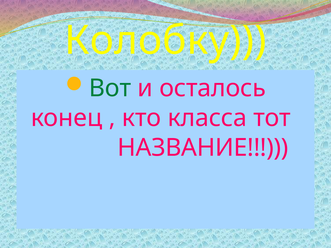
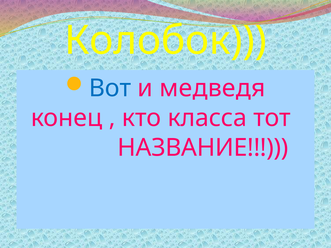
Колобку: Колобку -> Колобок (166, 41)
Вот colour: green -> blue (110, 88)
осталось: осталось -> медведя (212, 88)
